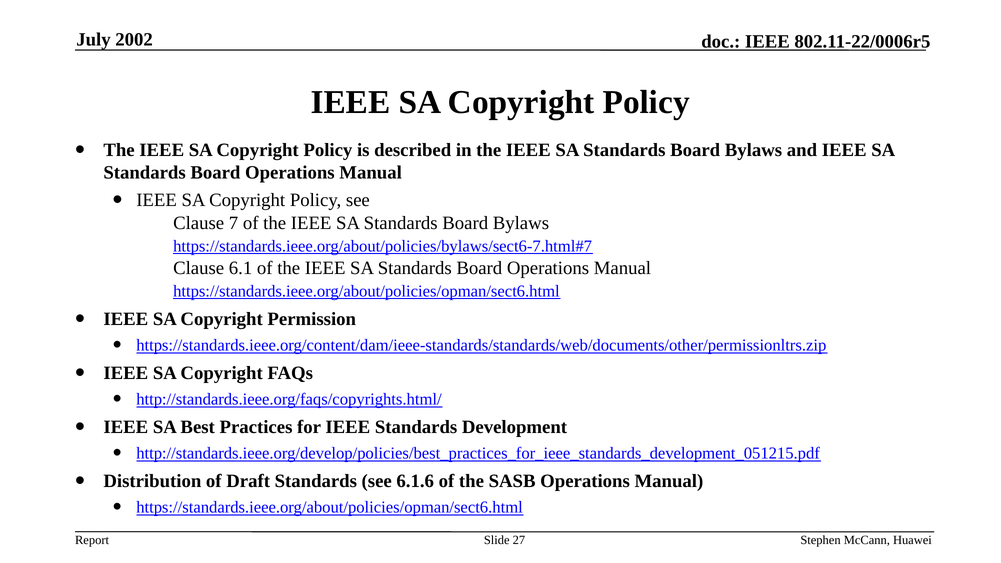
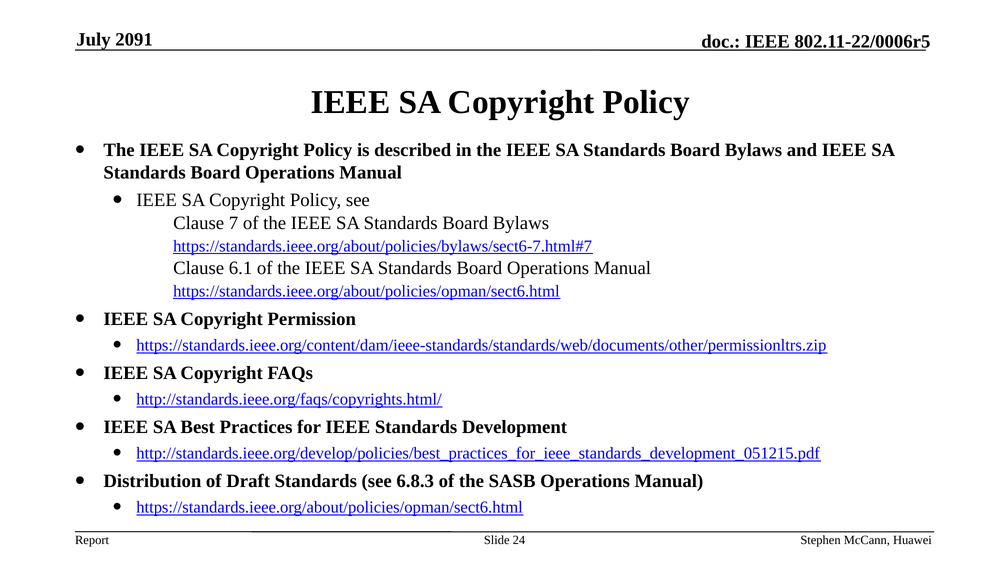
2002: 2002 -> 2091 (134, 40)
6.1.6: 6.1.6 -> 6.8.3 (415, 481)
27: 27 -> 24 (519, 540)
